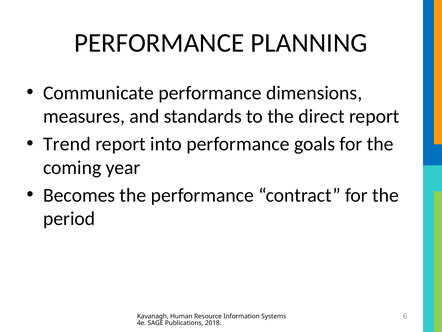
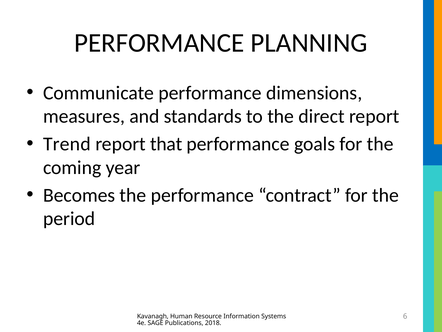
into: into -> that (166, 144)
